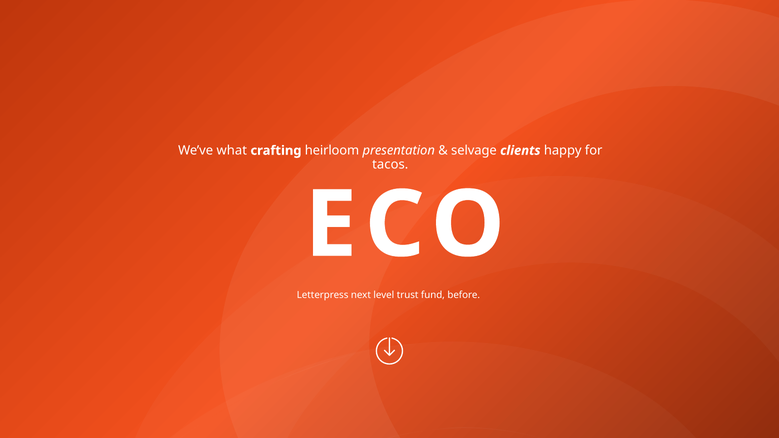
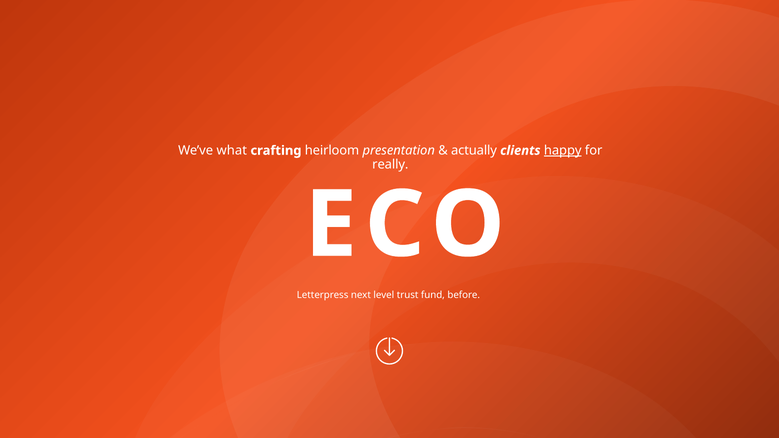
selvage: selvage -> actually (474, 151)
happy underline: none -> present (563, 151)
tacos: tacos -> really (390, 165)
